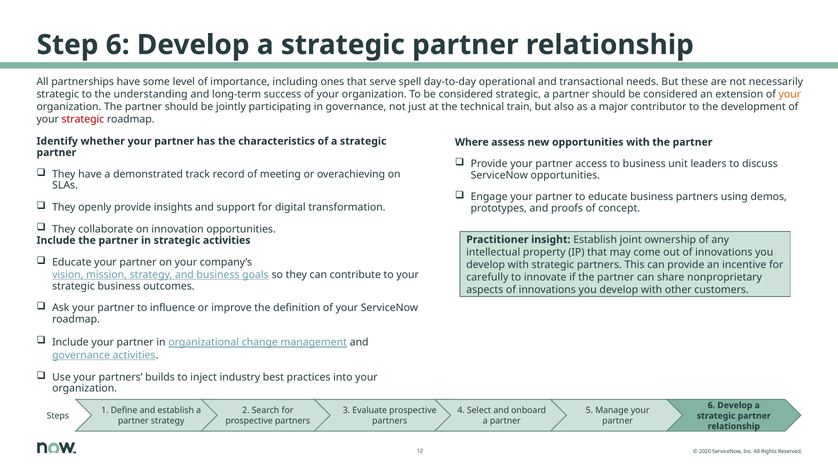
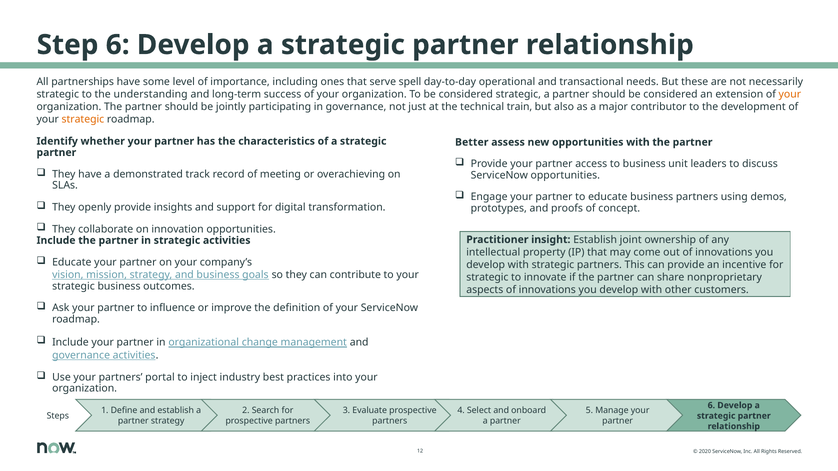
strategic colour: red -> orange (83, 119)
Where: Where -> Better (472, 142)
carefully: carefully -> strategic (487, 278)
builds: builds -> portal (160, 378)
